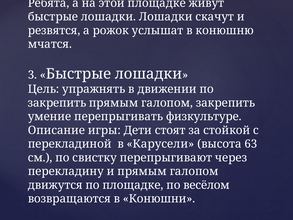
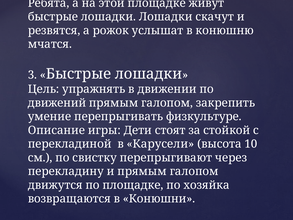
закрепить: закрепить -> движений (57, 103)
63: 63 -> 10 (251, 144)
весёлом: весёлом -> хозяйка (207, 185)
